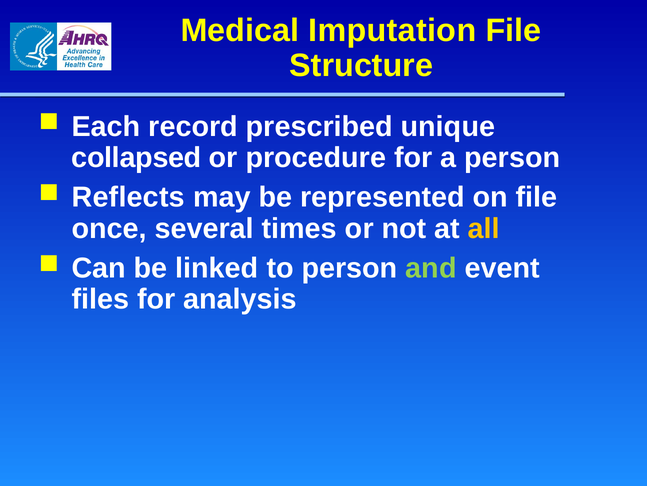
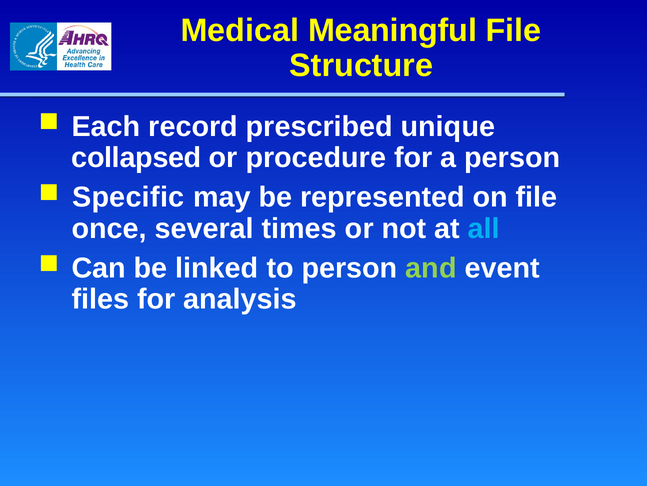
Imputation: Imputation -> Meaningful (392, 30)
Reflects: Reflects -> Specific (128, 197)
all colour: yellow -> light blue (484, 228)
